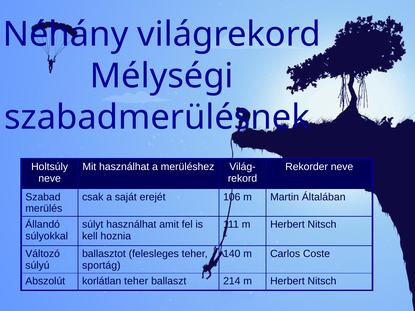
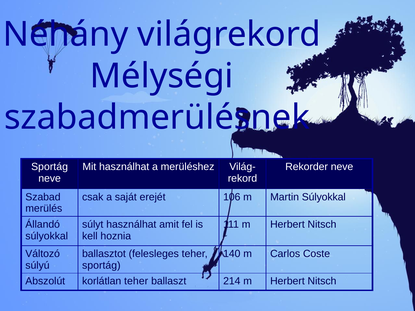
Holtsúly: Holtsúly -> Sportág (50, 167)
Martin Általában: Általában -> Súlyokkal (324, 197)
